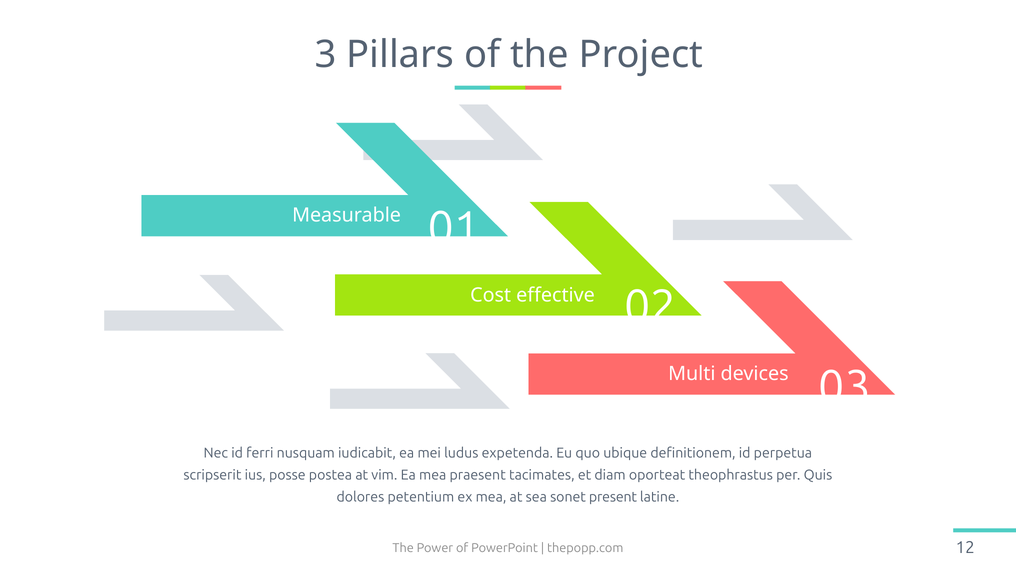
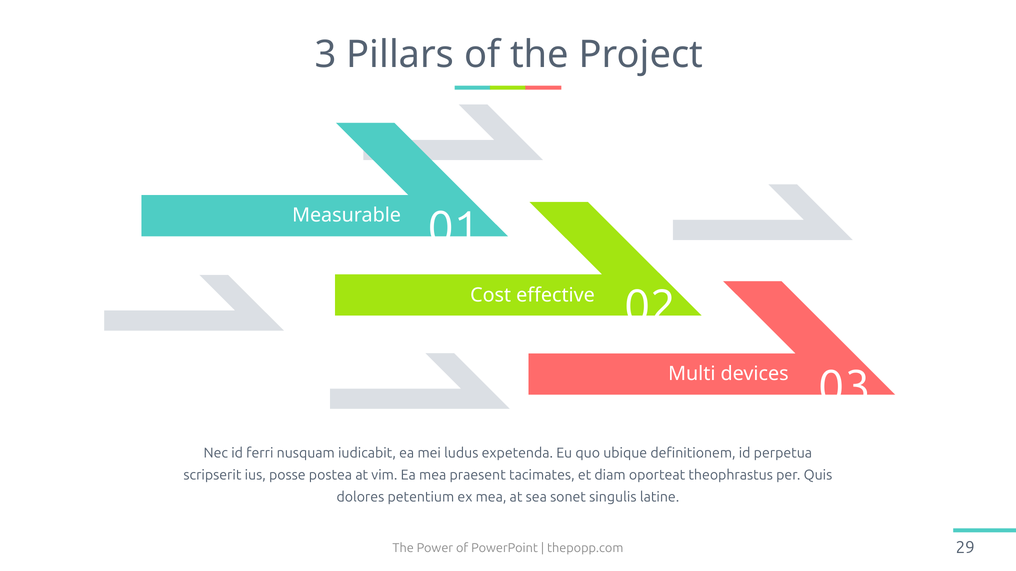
present: present -> singulis (613, 497)
12: 12 -> 29 (965, 548)
